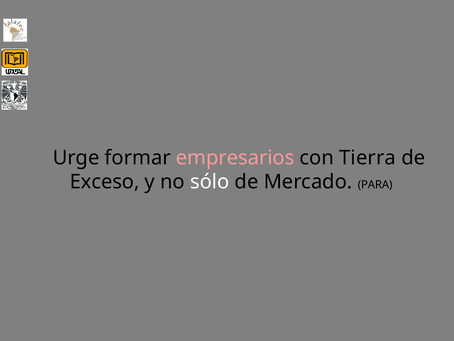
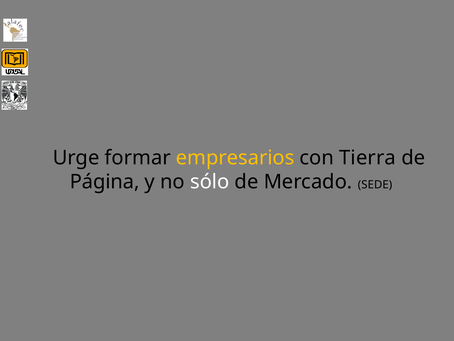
empresarios colour: pink -> yellow (235, 157)
Exceso: Exceso -> Página (105, 182)
PARA: PARA -> SEDE (375, 185)
